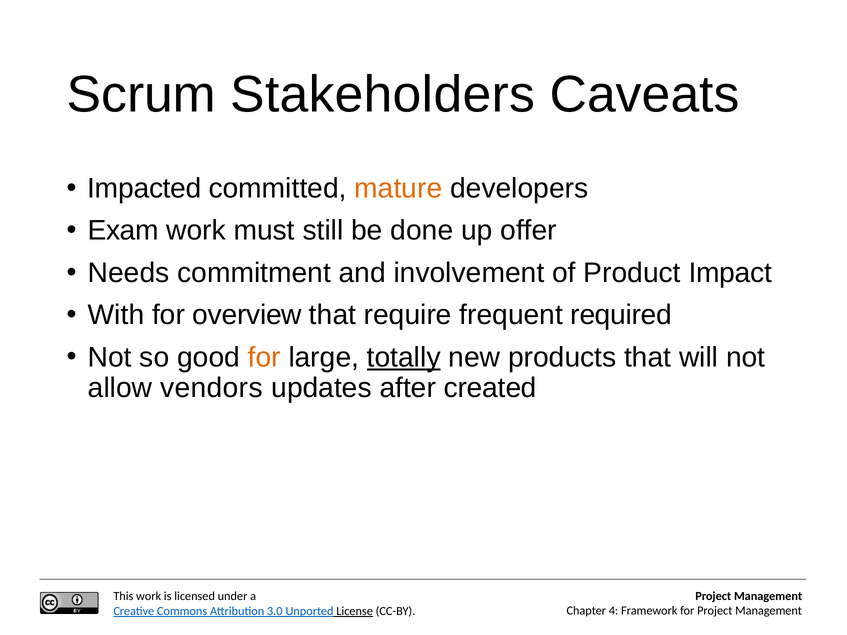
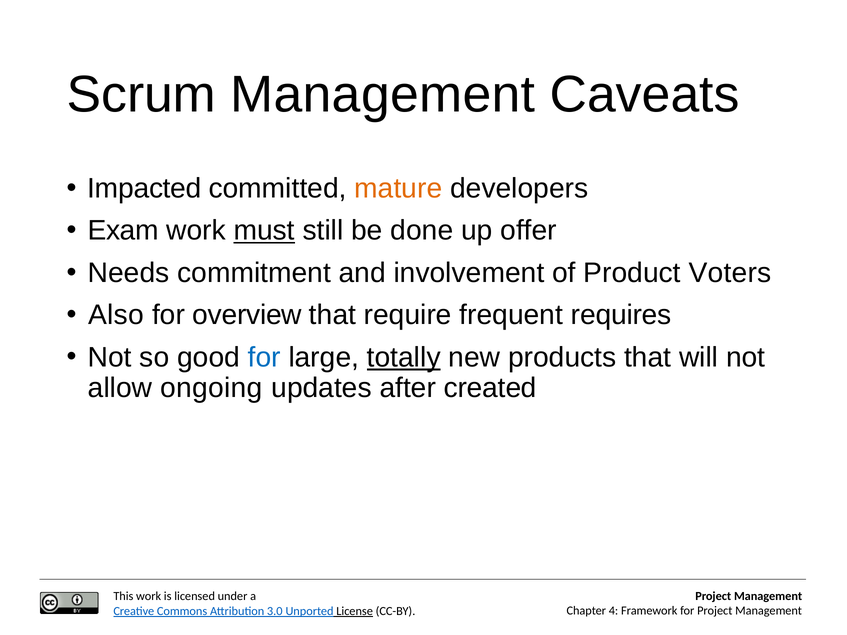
Scrum Stakeholders: Stakeholders -> Management (383, 95)
must underline: none -> present (264, 231)
Impact: Impact -> Voters (730, 273)
With: With -> Also (116, 315)
required: required -> requires (621, 315)
for colour: orange -> blue (264, 357)
vendors: vendors -> ongoing (212, 388)
